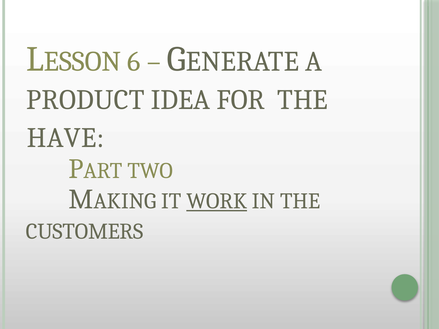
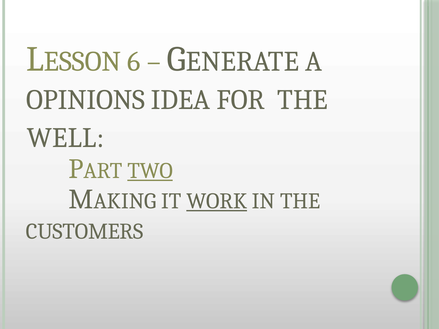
PRODUCT: PRODUCT -> OPINIONS (86, 100)
HAVE: HAVE -> WELL (65, 138)
TWO underline: none -> present (150, 171)
